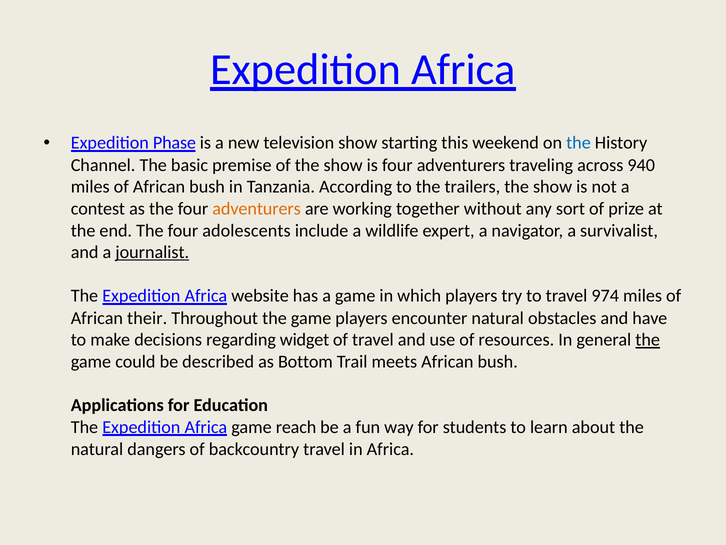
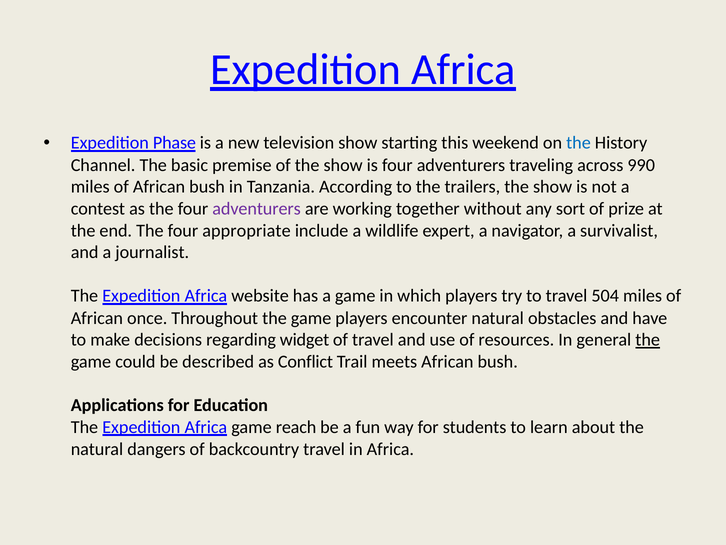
940: 940 -> 990 (641, 165)
adventurers colour: orange -> purple (257, 209)
adolescents: adolescents -> appropriate (246, 230)
journalist underline: present -> none (152, 252)
974: 974 -> 504 (605, 296)
their: their -> once (147, 318)
Bottom: Bottom -> Conflict (305, 361)
